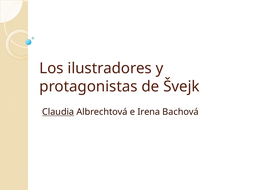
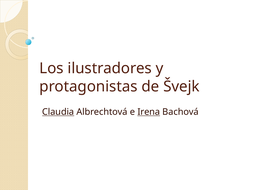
Irena underline: none -> present (149, 112)
